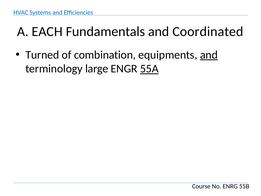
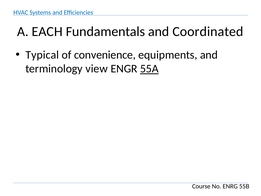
Turned: Turned -> Typical (42, 55)
combination: combination -> convenience (105, 55)
and underline: present -> none (209, 55)
large: large -> view (97, 69)
